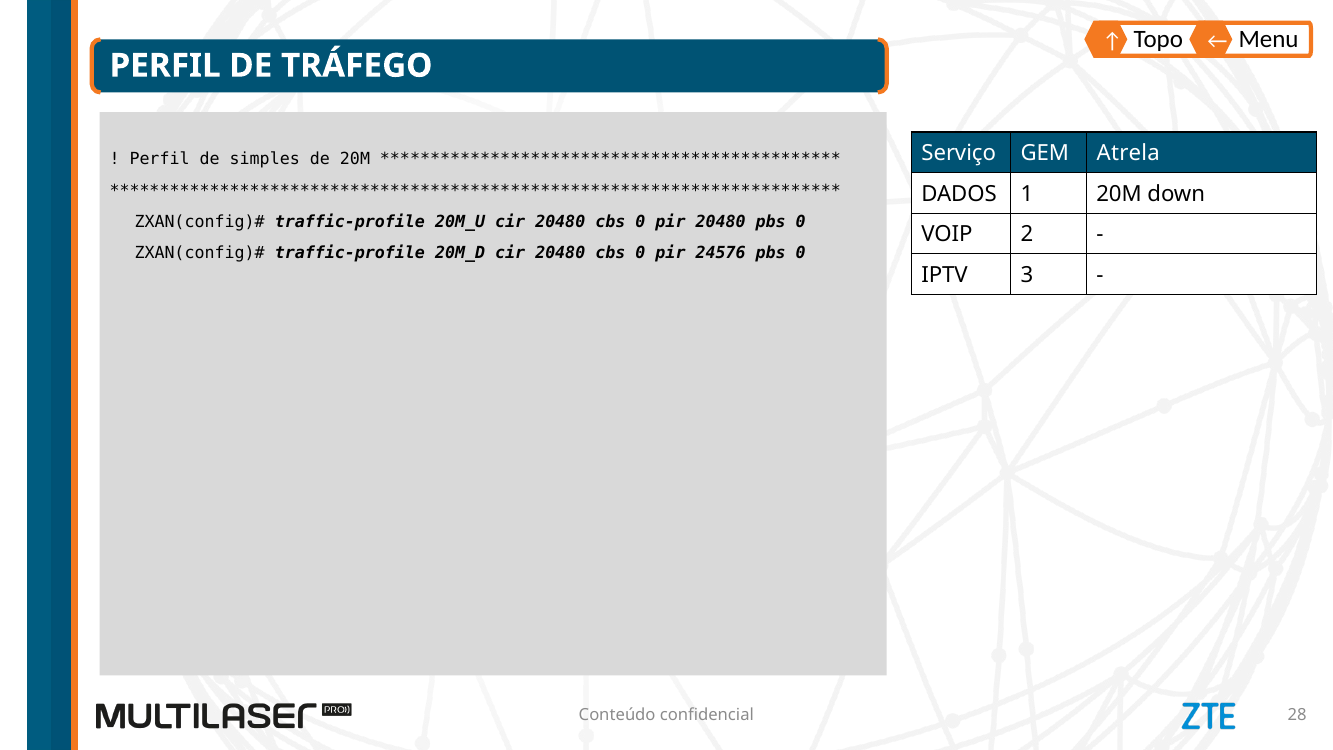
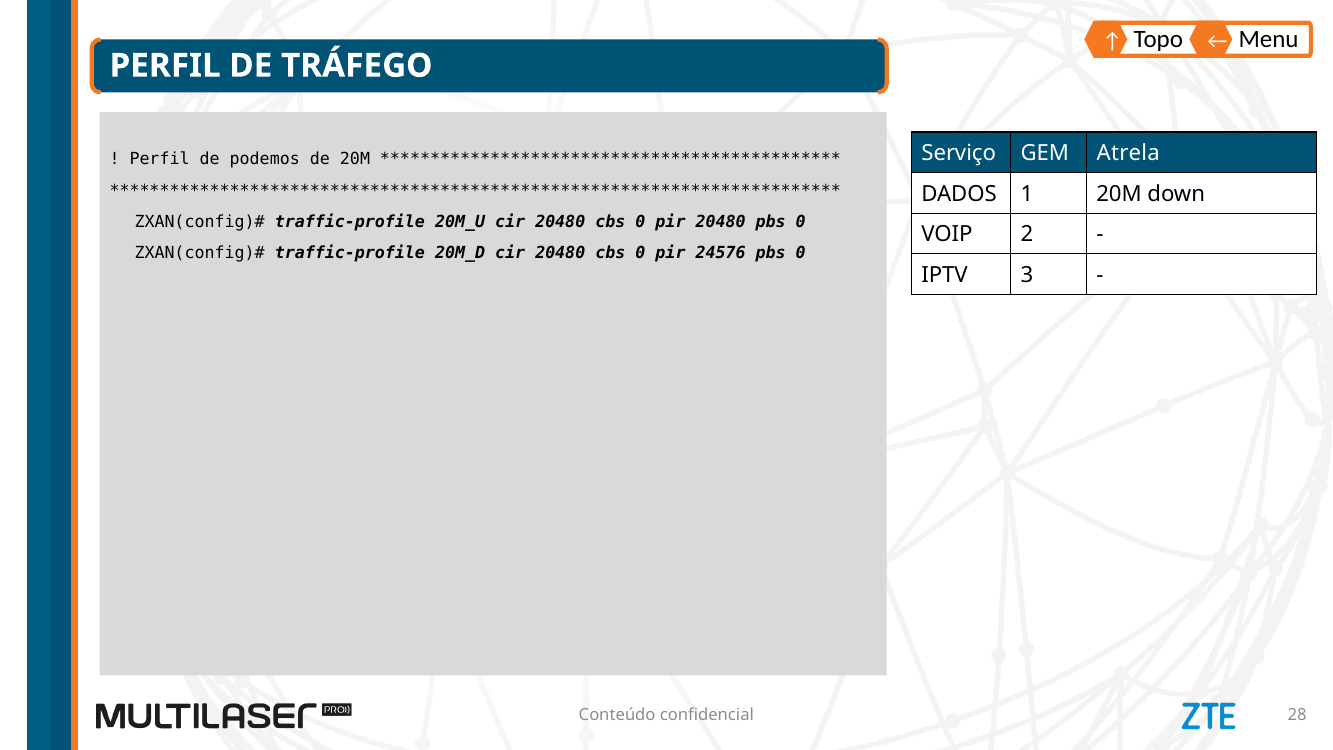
simples: simples -> podemos (265, 159)
